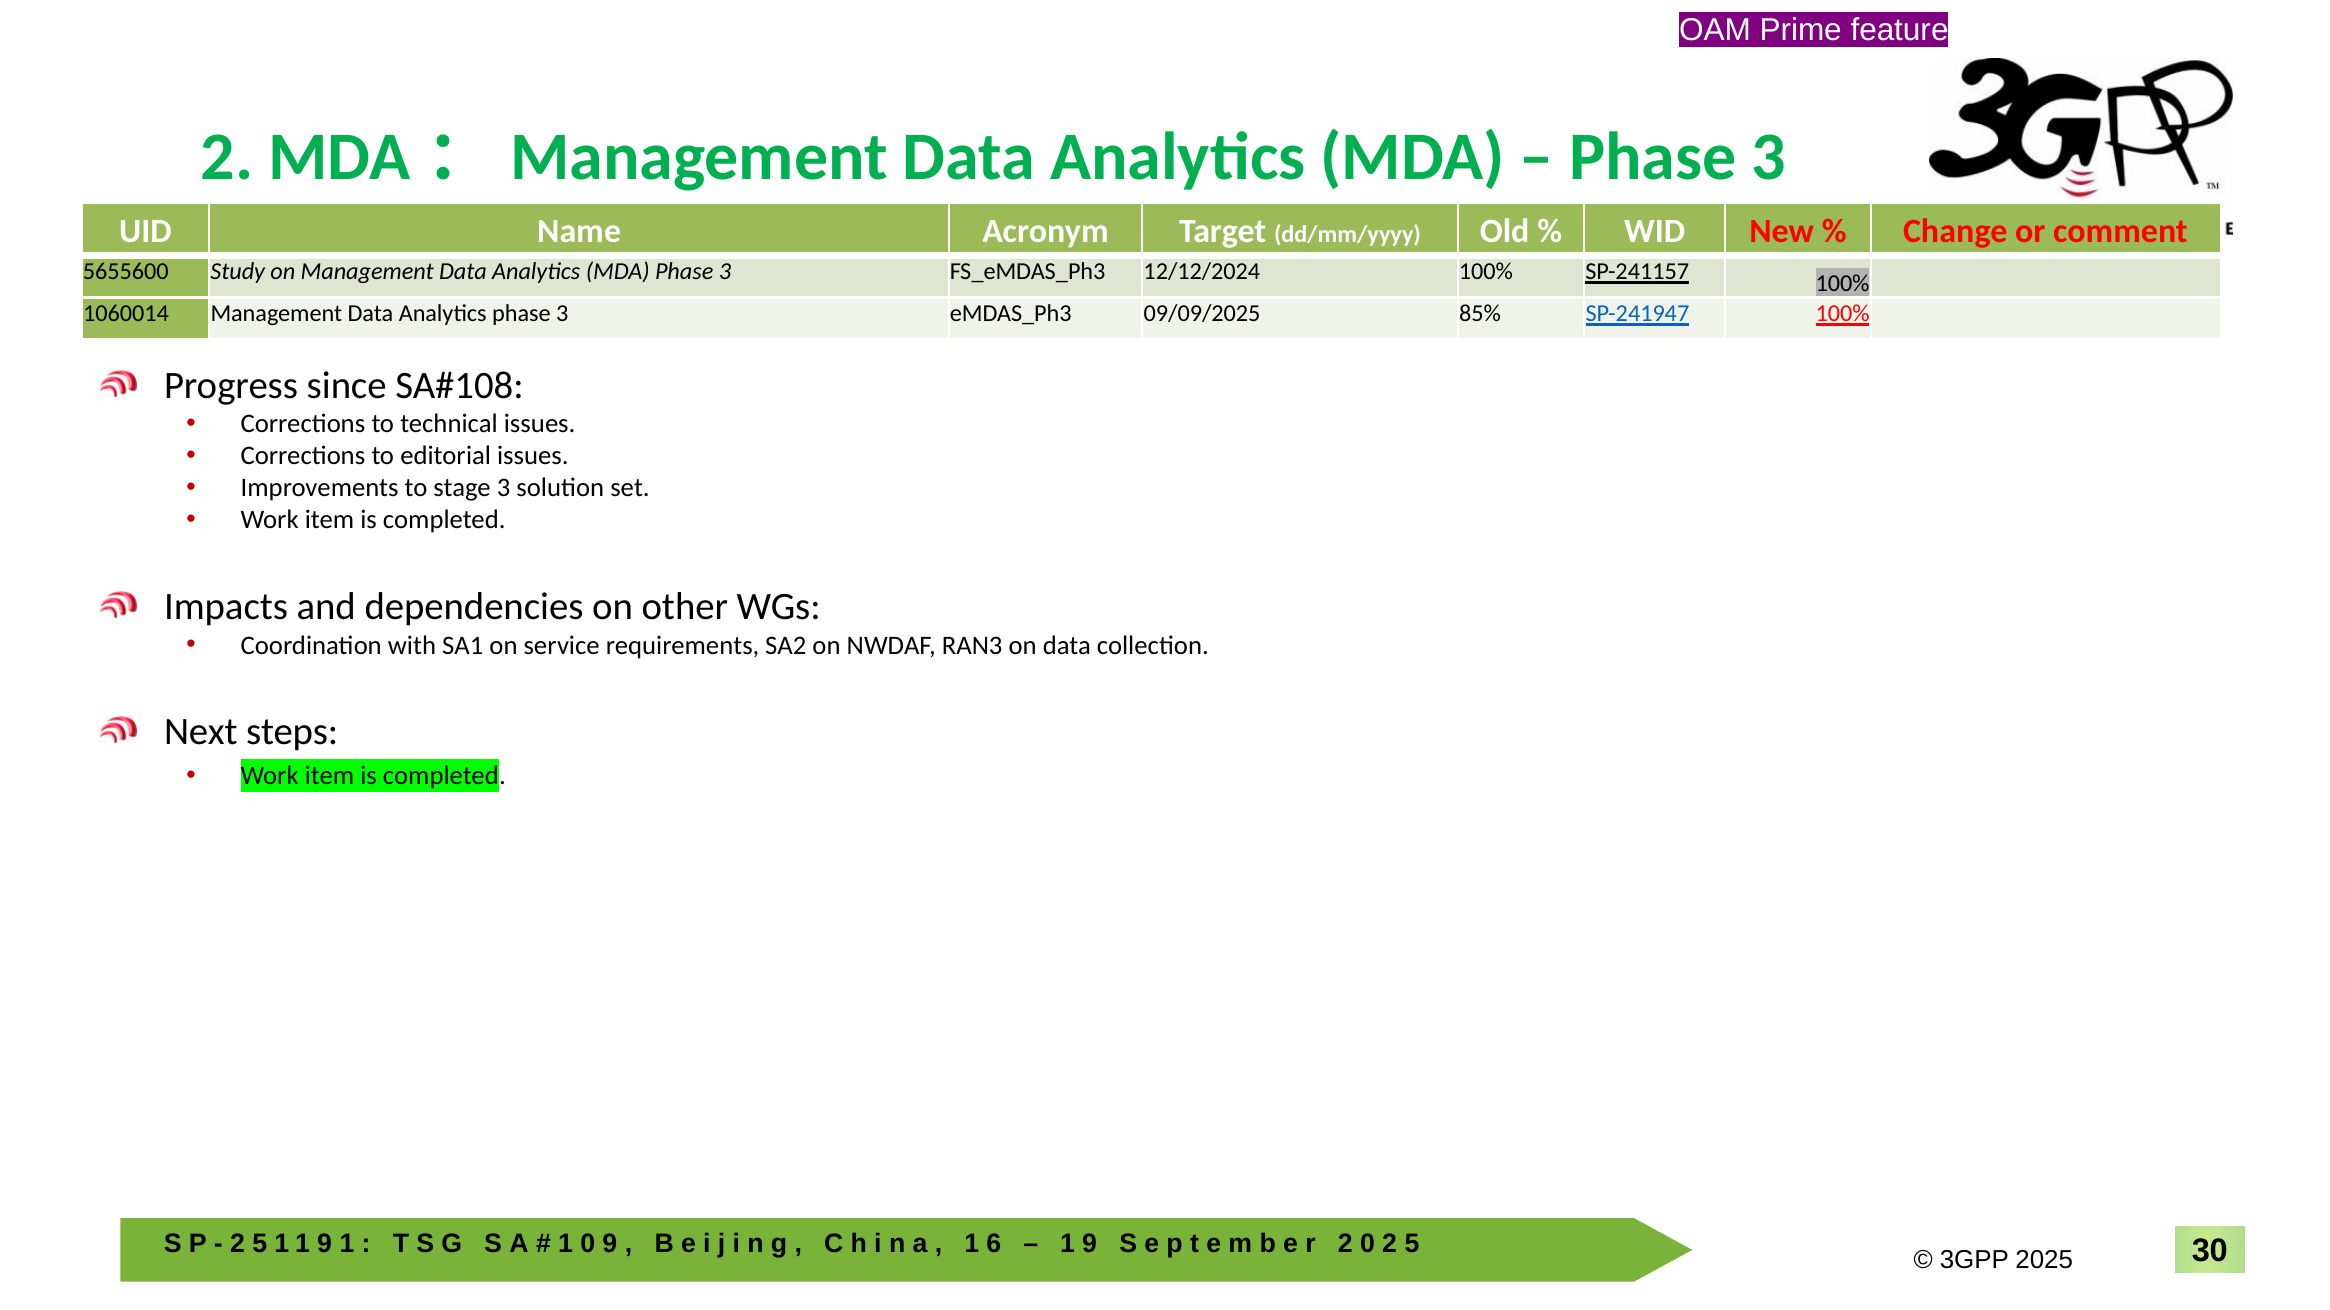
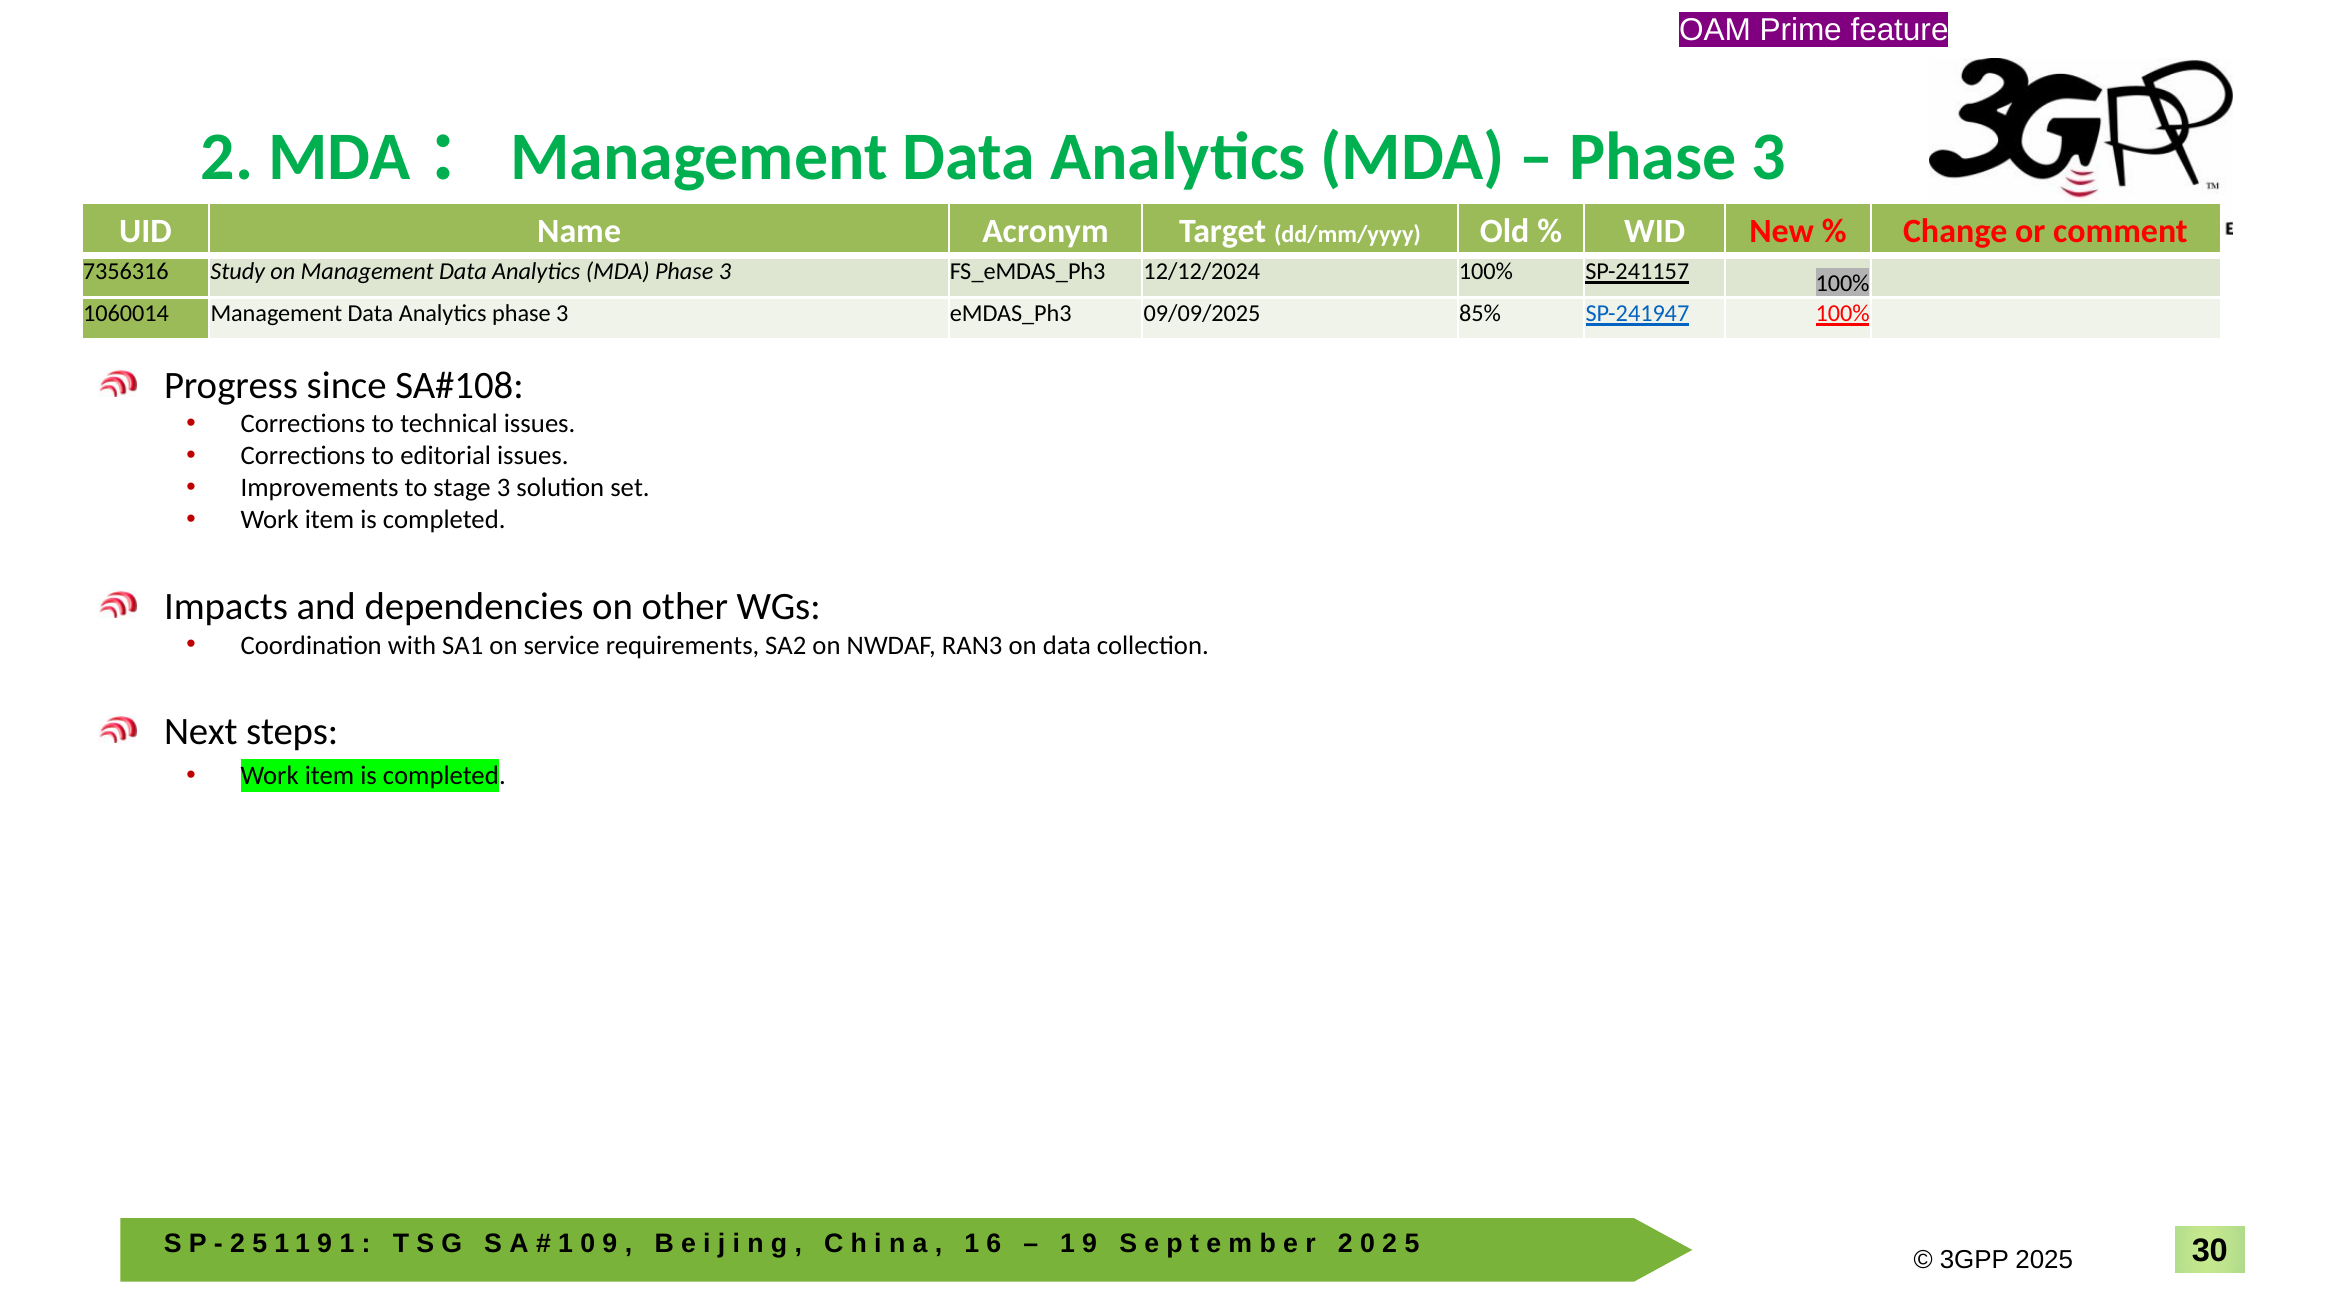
5655600: 5655600 -> 7356316 (126, 272)
